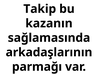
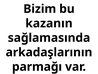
Takip: Takip -> Bizim (40, 9)
